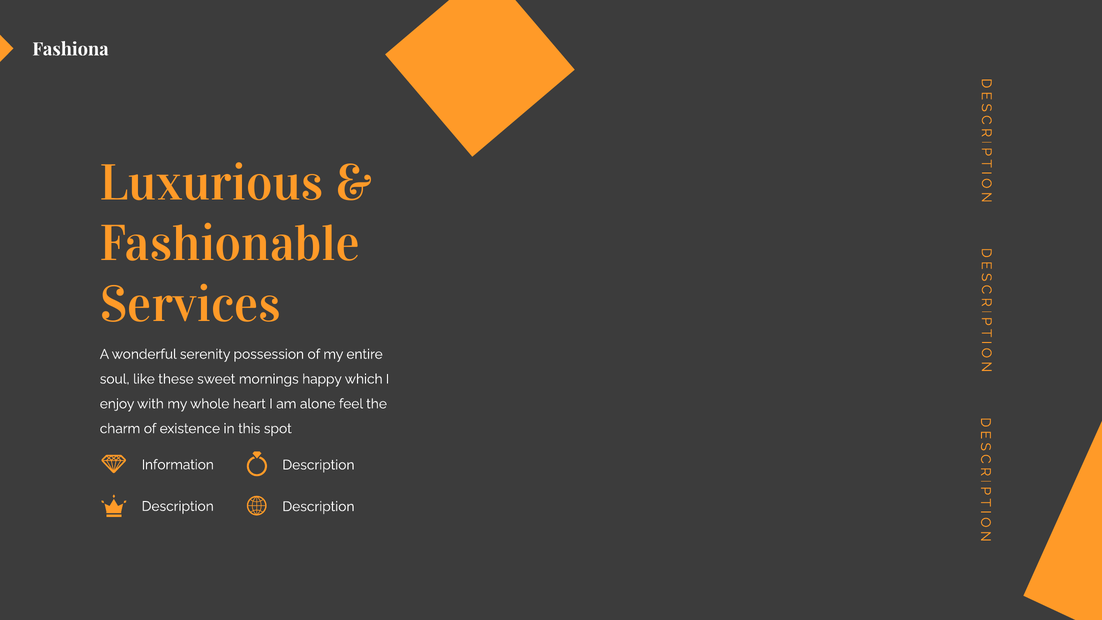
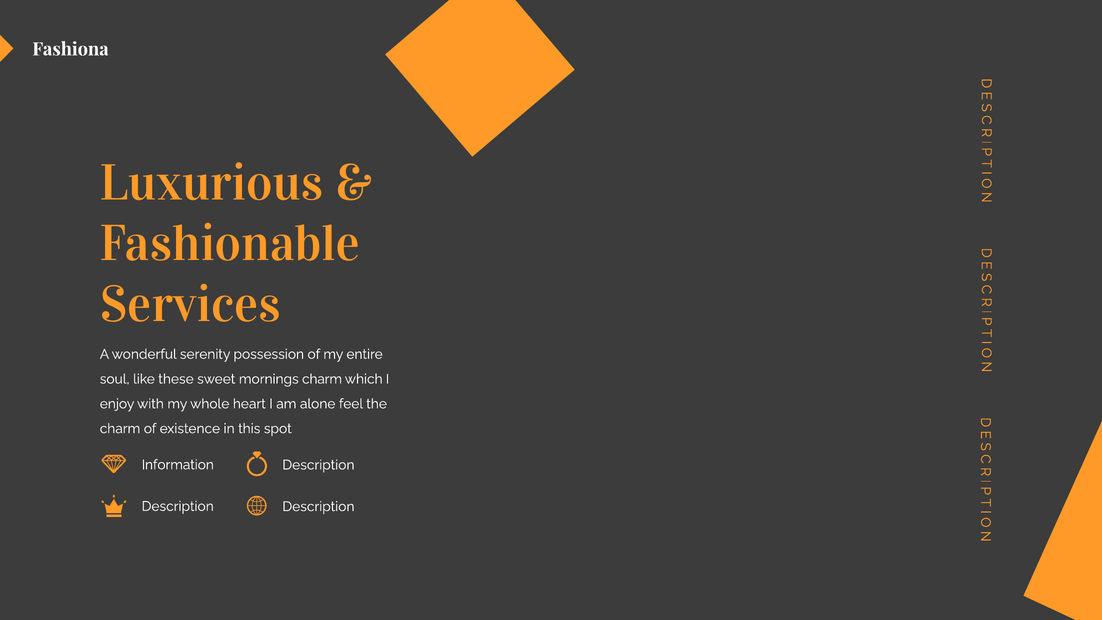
mornings happy: happy -> charm (322, 379)
